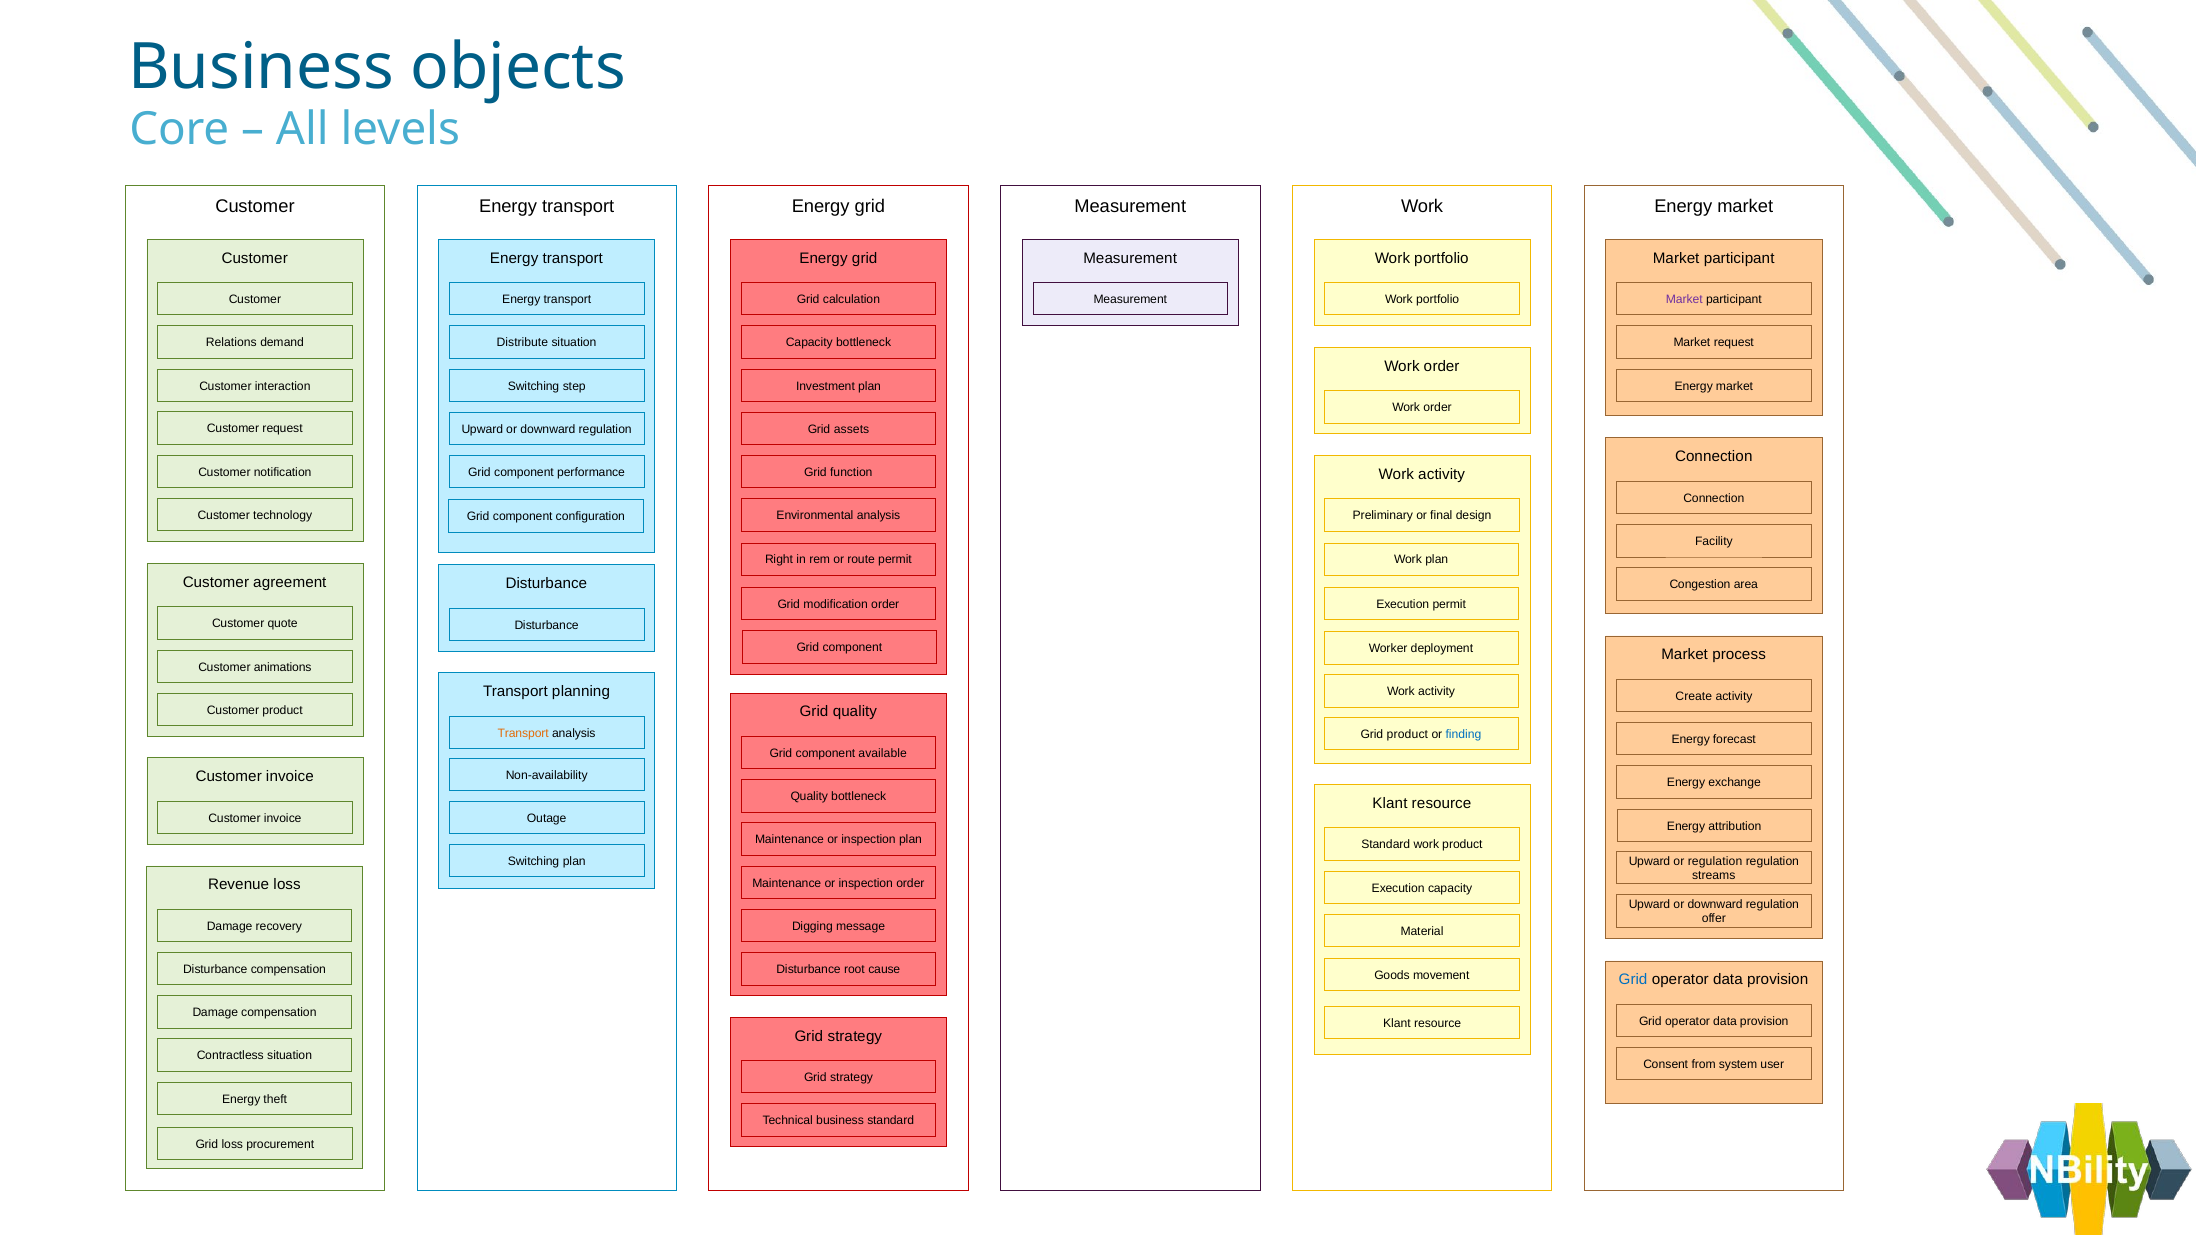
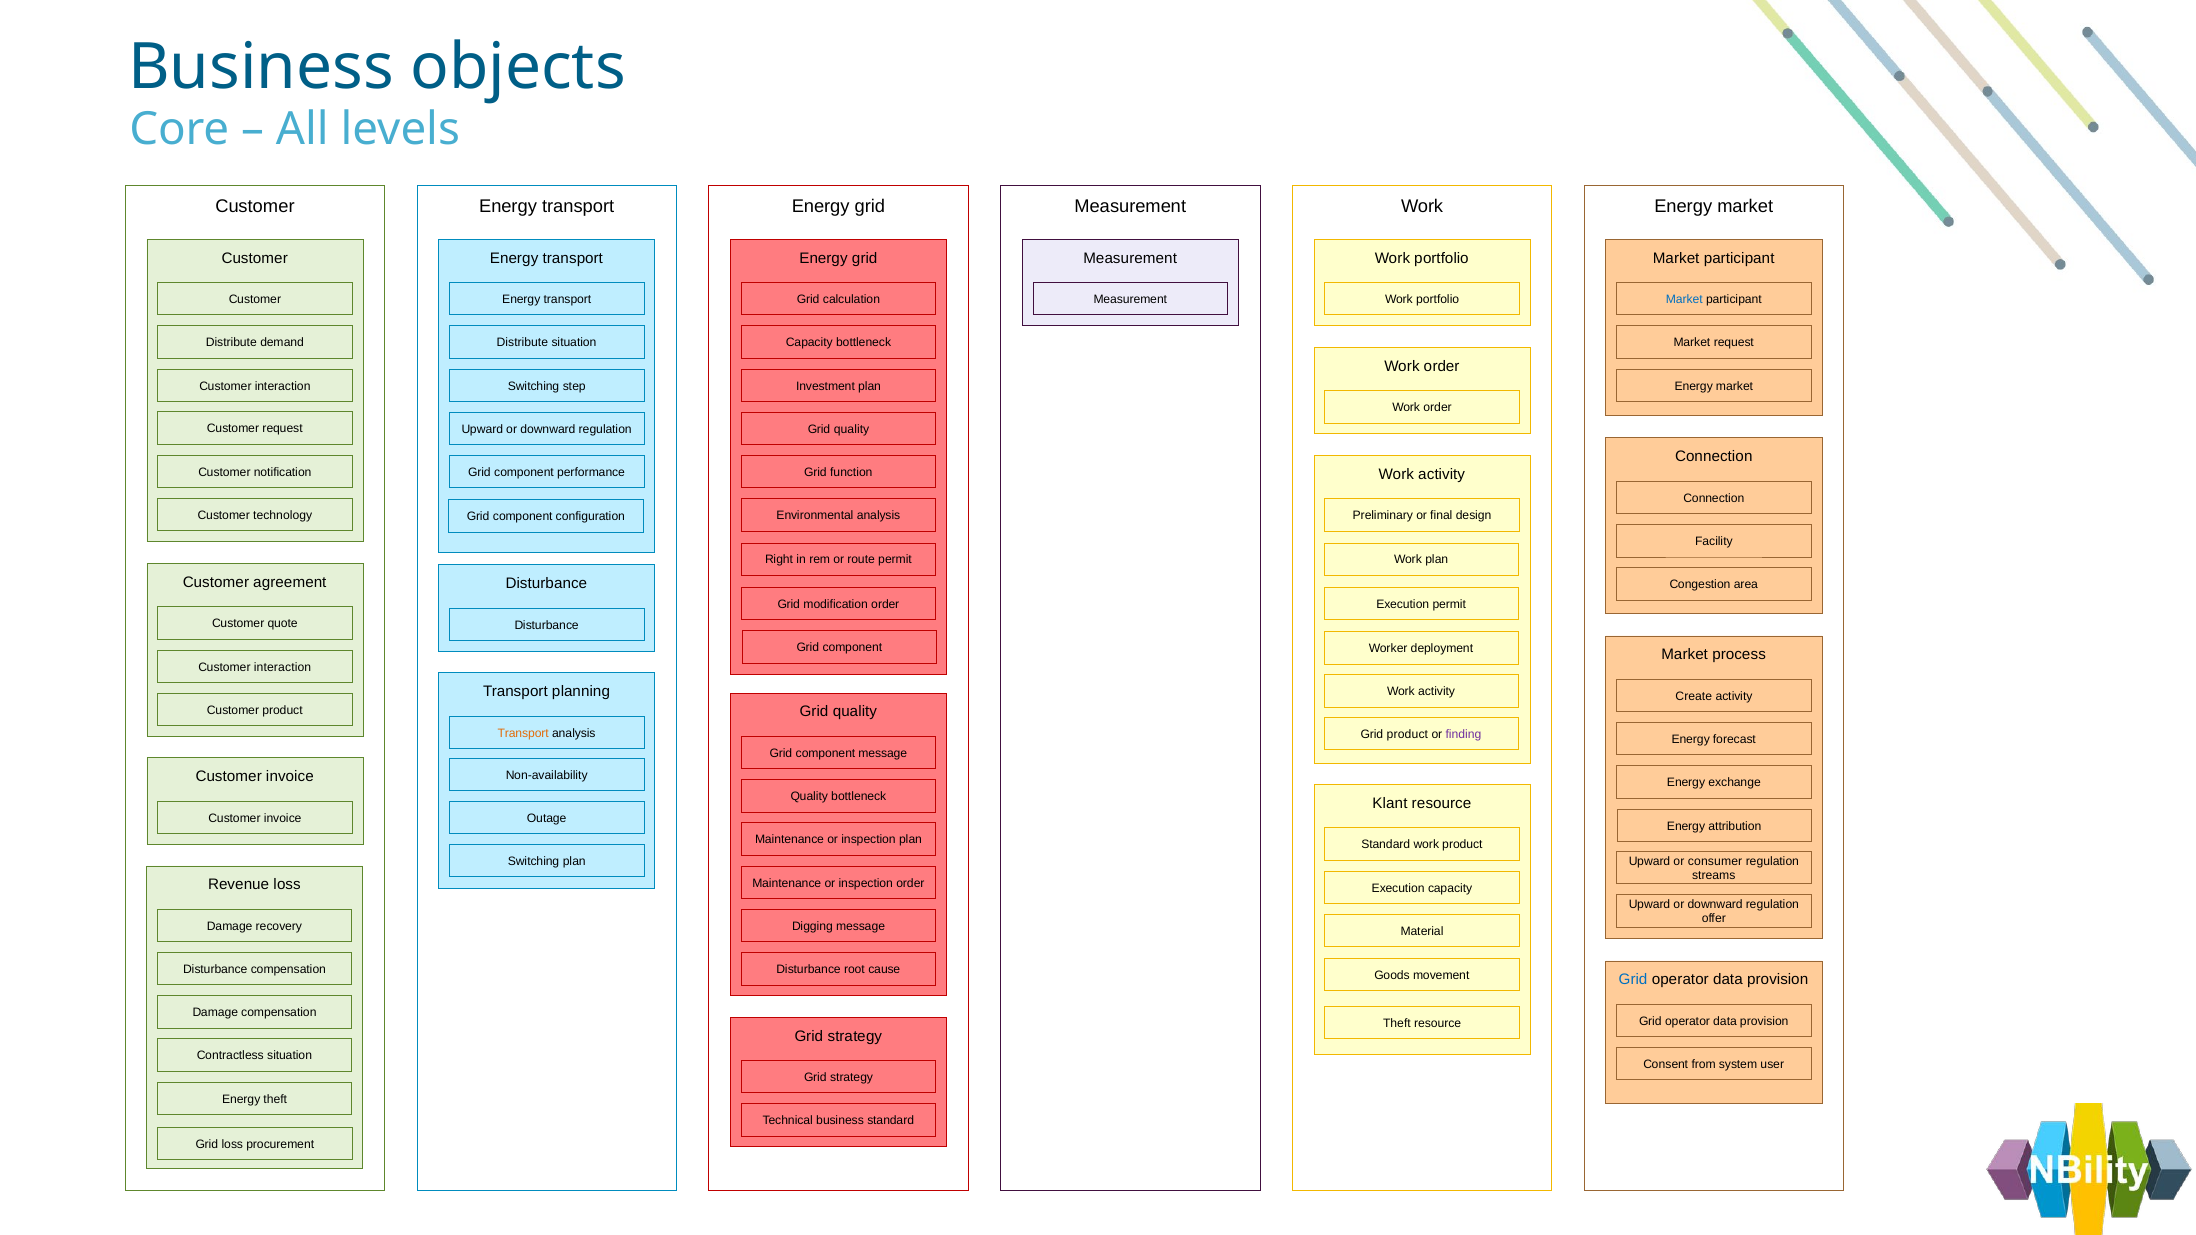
Market colour: purple -> blue (1684, 300)
Relations: Relations -> Distribute (231, 343)
assets: assets -> quality (852, 429)
animations: animations -> interaction (283, 667)
finding colour: blue -> purple (1463, 734)
component available: available -> message (883, 754)
or regulation: regulation -> consumer (1715, 861)
Klant: Klant -> Theft (1397, 1023)
